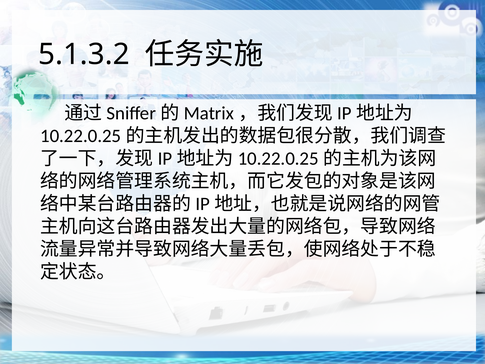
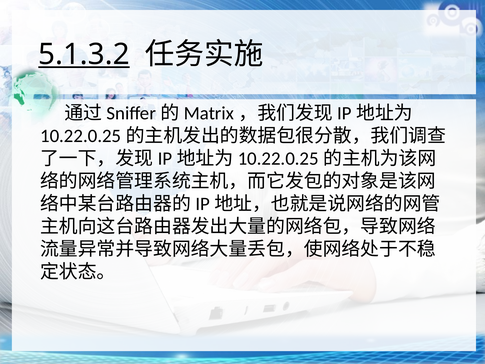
5.1.3.2 underline: none -> present (84, 54)
